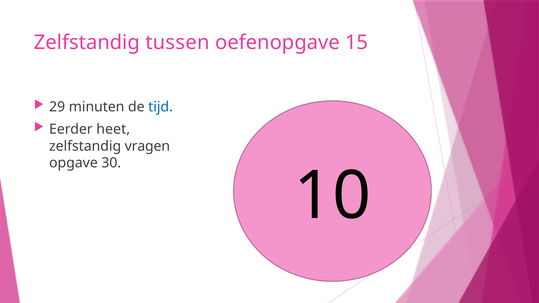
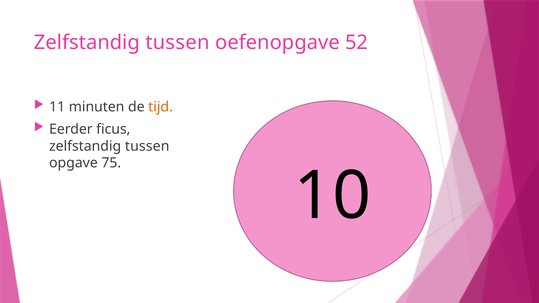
15: 15 -> 52 (357, 43)
29: 29 -> 11 (57, 107)
tijd colour: blue -> orange (161, 107)
heet: heet -> ficus (113, 129)
vragen: vragen -> tussen (147, 146)
30: 30 -> 75 (111, 163)
